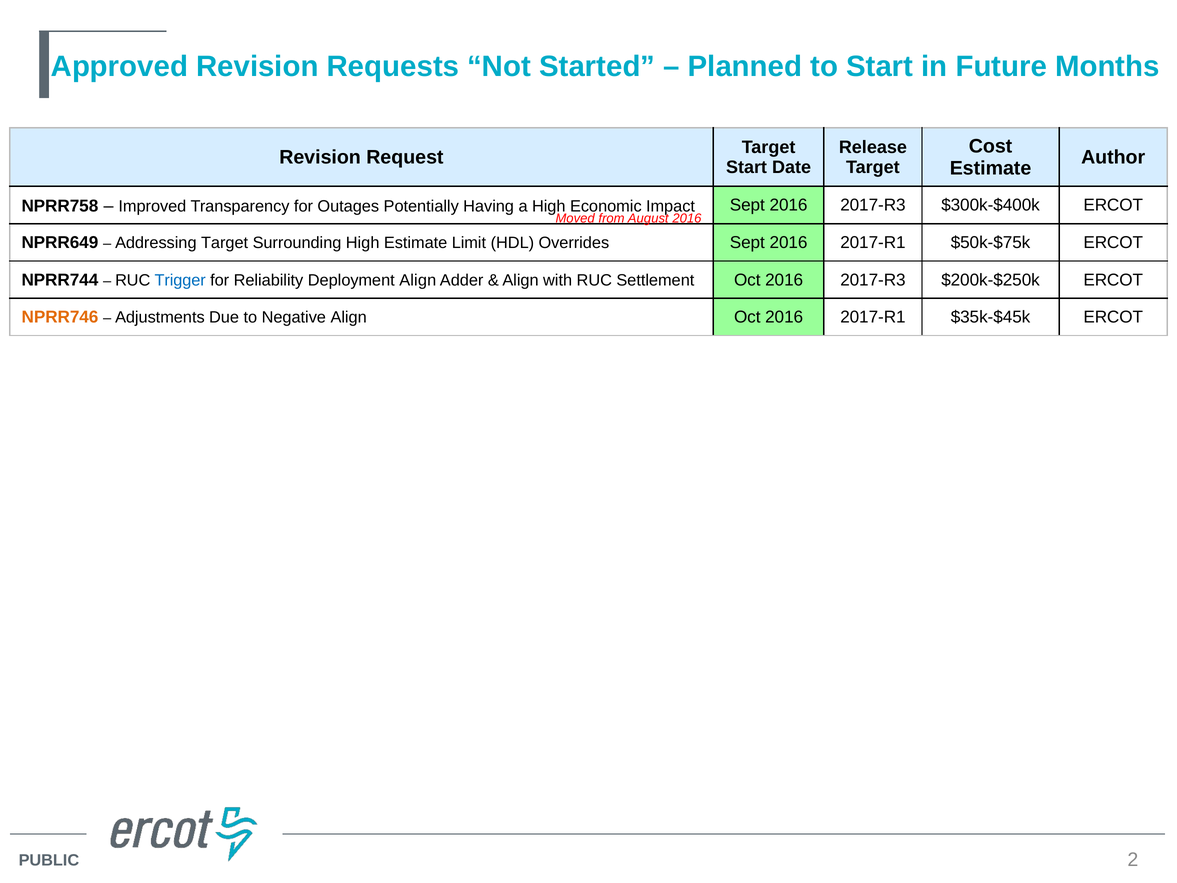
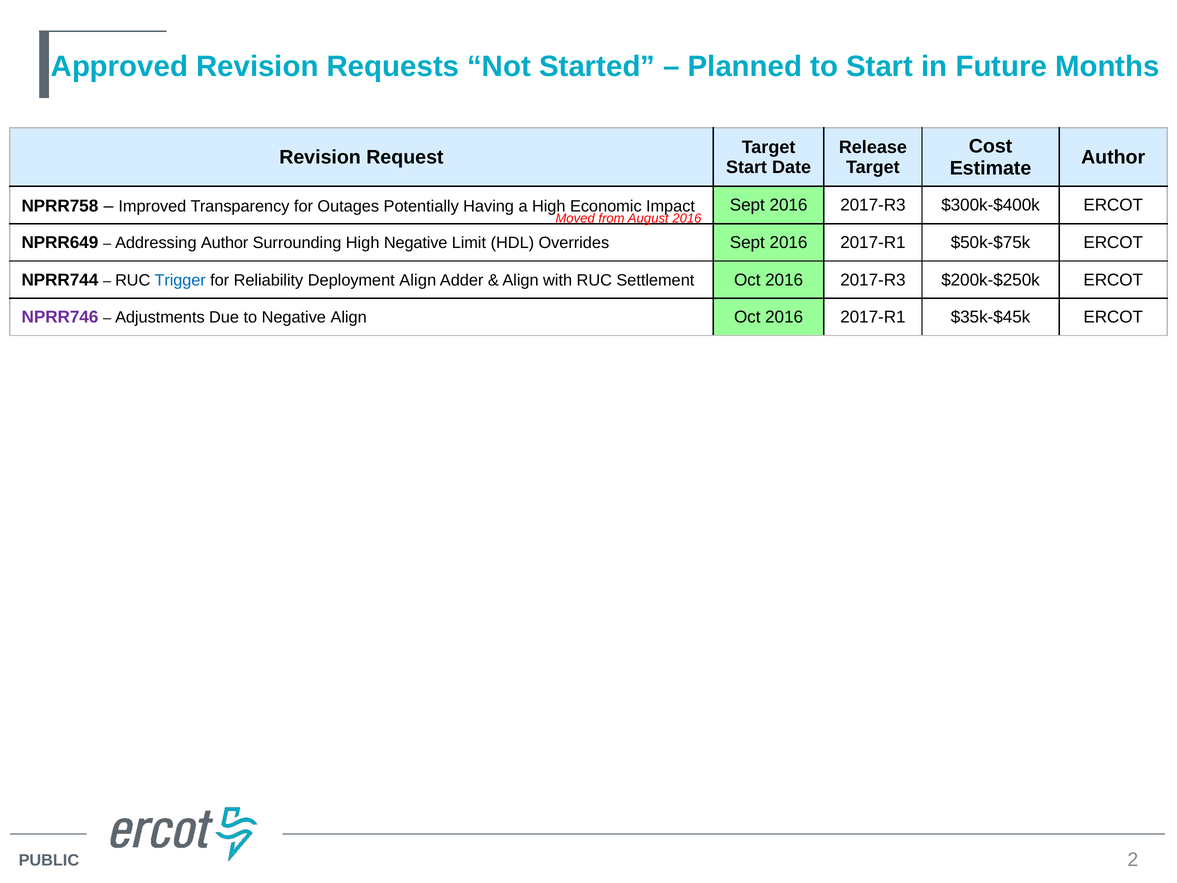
Addressing Target: Target -> Author (225, 243)
High Estimate: Estimate -> Negative (416, 243)
NPRR746 colour: orange -> purple (60, 317)
